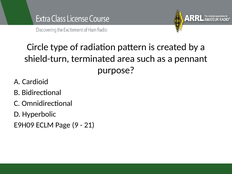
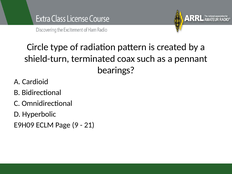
area: area -> coax (126, 59)
purpose: purpose -> bearings (116, 70)
